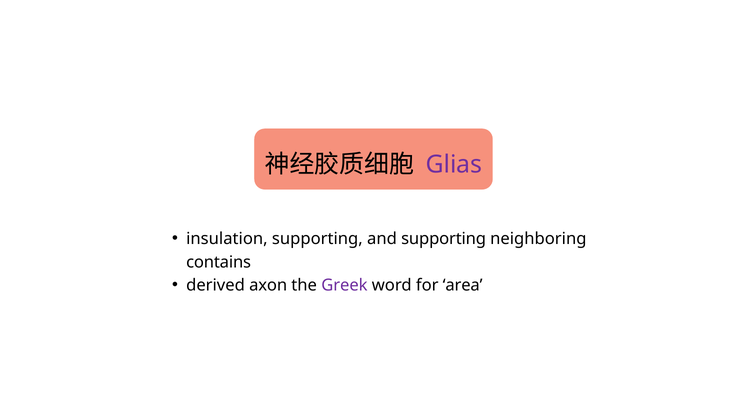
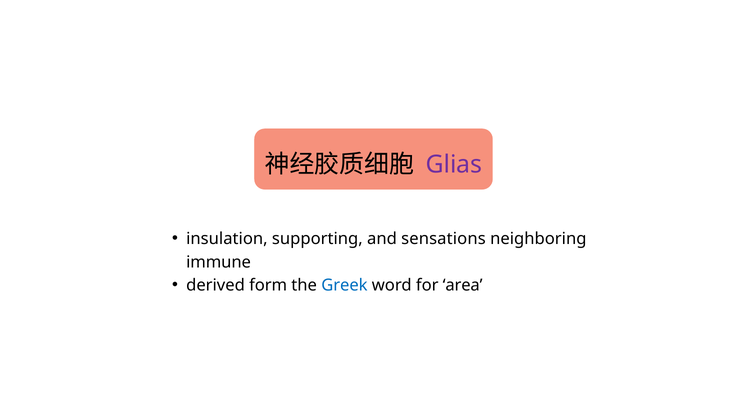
and supporting: supporting -> sensations (443, 239)
contains: contains -> immune (219, 262)
axon: axon -> form (268, 285)
Greek colour: purple -> blue (344, 285)
